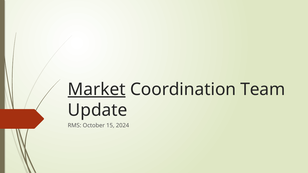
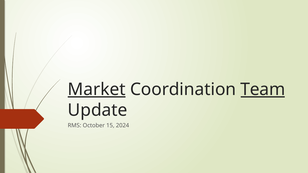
Team underline: none -> present (263, 90)
